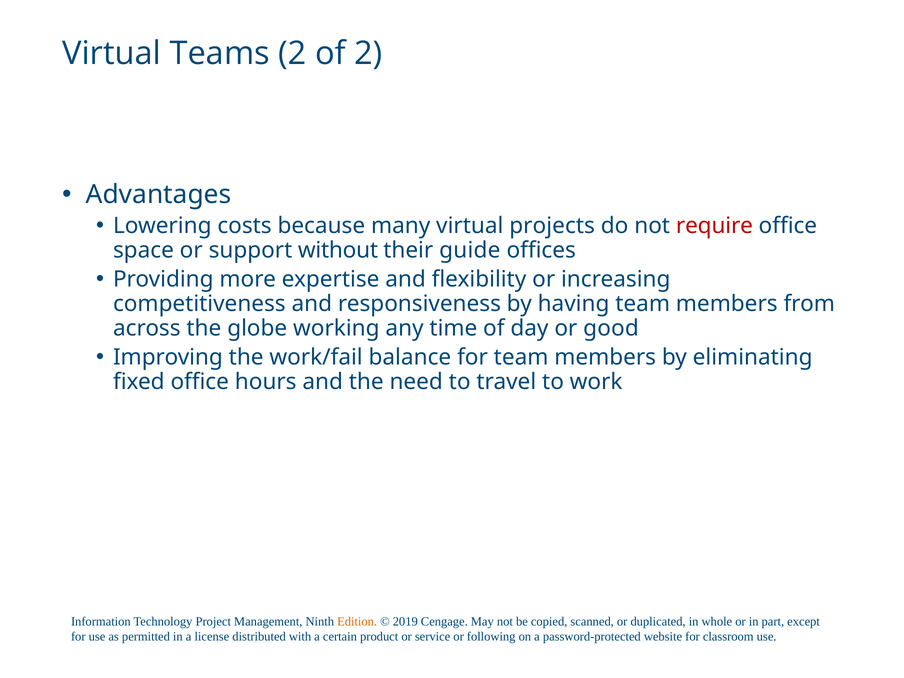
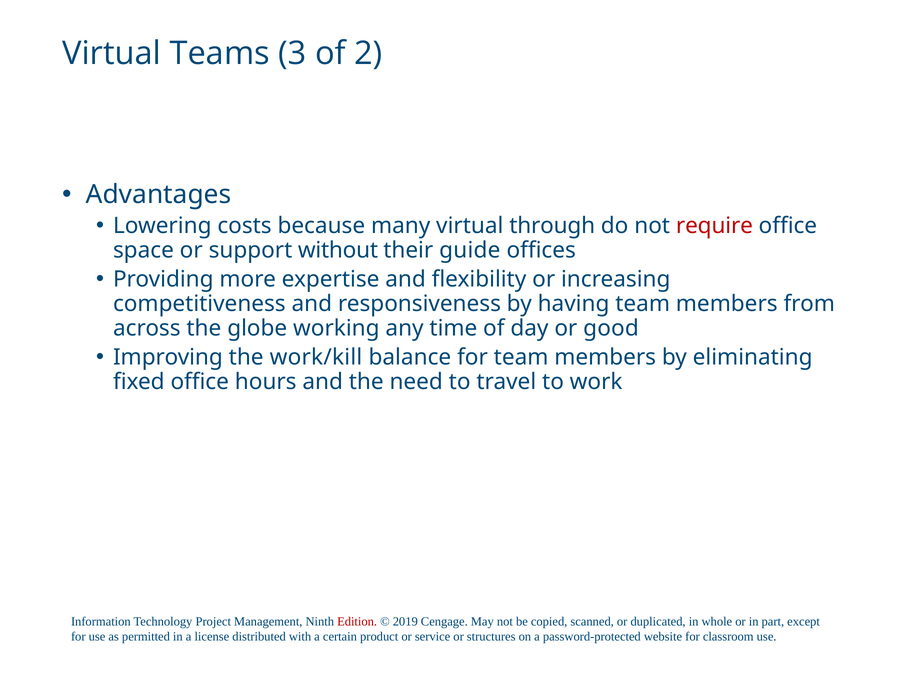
Teams 2: 2 -> 3 (292, 54)
projects: projects -> through (552, 226)
work/fail: work/fail -> work/kill (316, 357)
Edition colour: orange -> red (357, 622)
following: following -> structures (491, 637)
